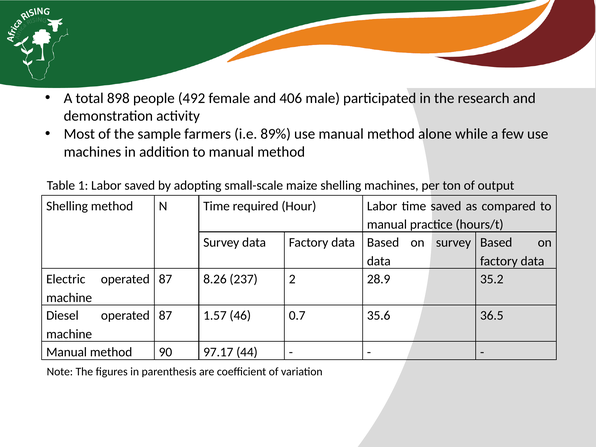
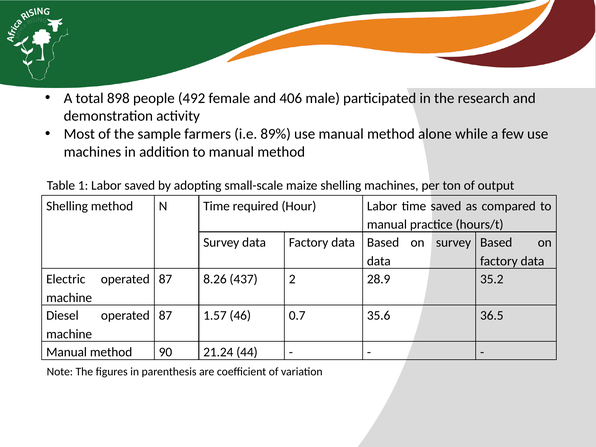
237: 237 -> 437 (244, 279)
97.17: 97.17 -> 21.24 (218, 352)
